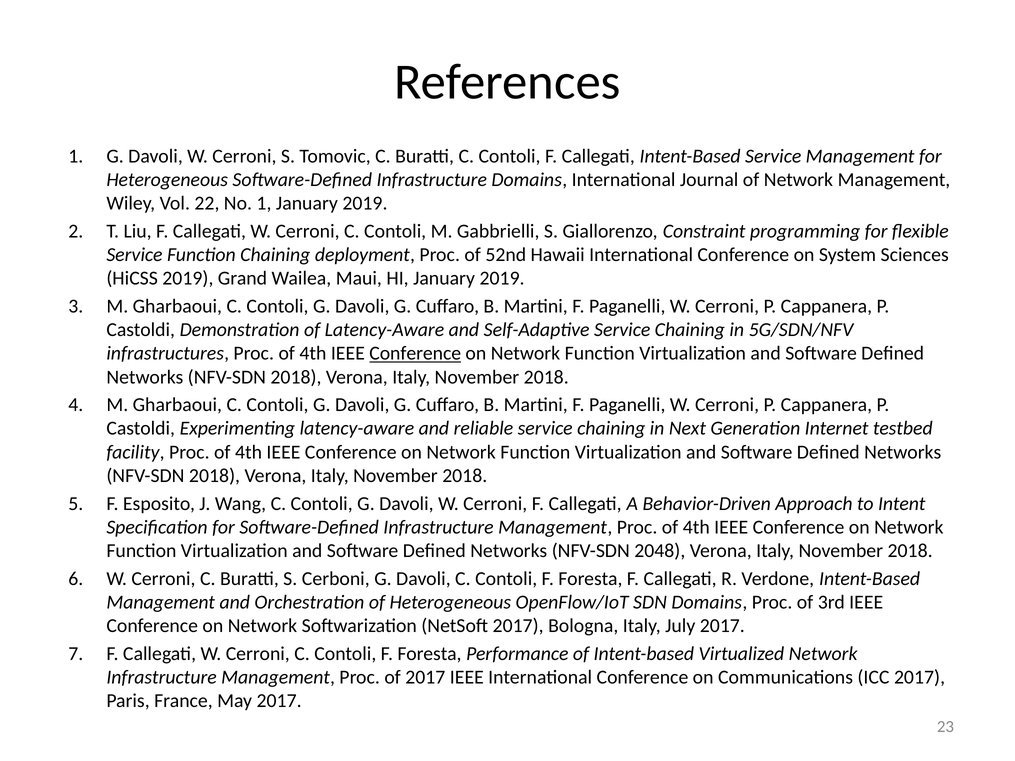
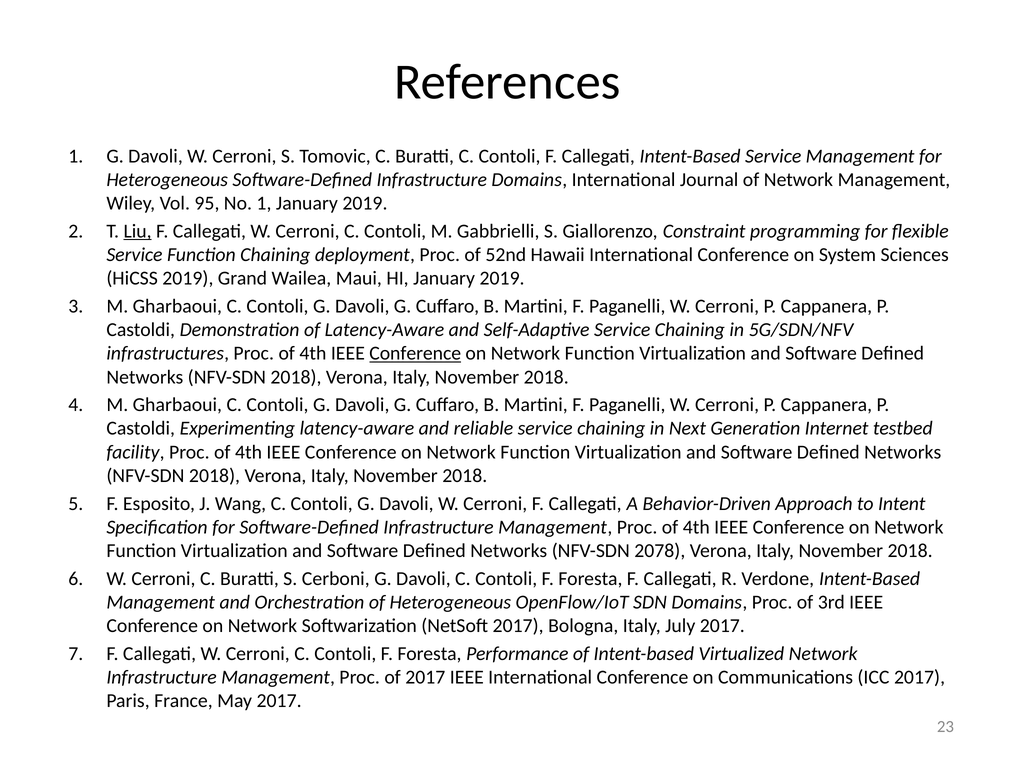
22: 22 -> 95 (207, 203)
Liu underline: none -> present (138, 231)
2048: 2048 -> 2078 (660, 551)
